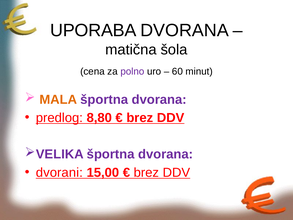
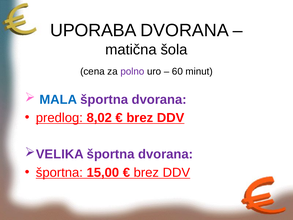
MALA colour: orange -> blue (58, 99)
8,80: 8,80 -> 8,02 (99, 118)
dvorani: dvorani -> športna (59, 172)
